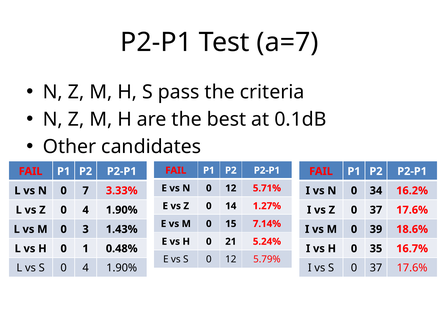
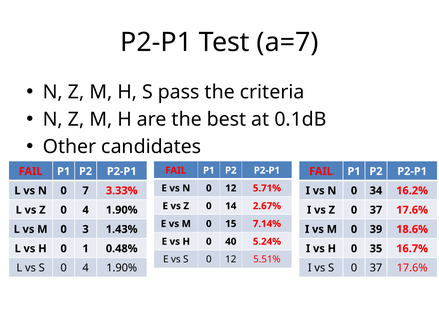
1.27%: 1.27% -> 2.67% (267, 206)
21: 21 -> 40 (231, 242)
5.79%: 5.79% -> 5.51% (267, 260)
